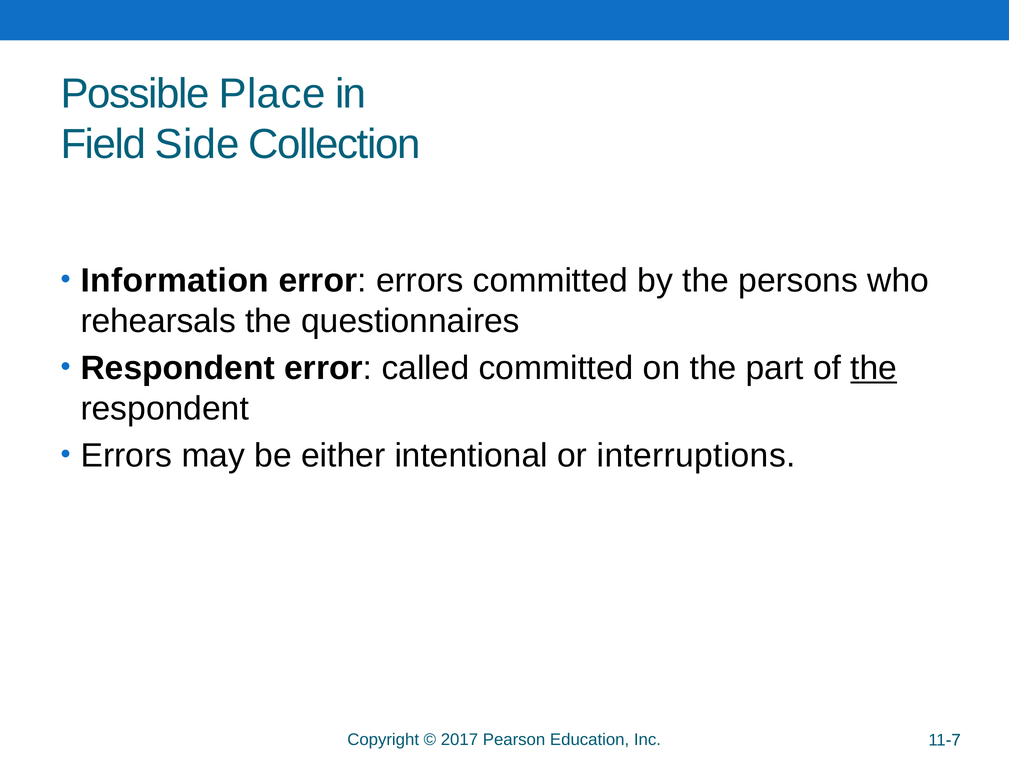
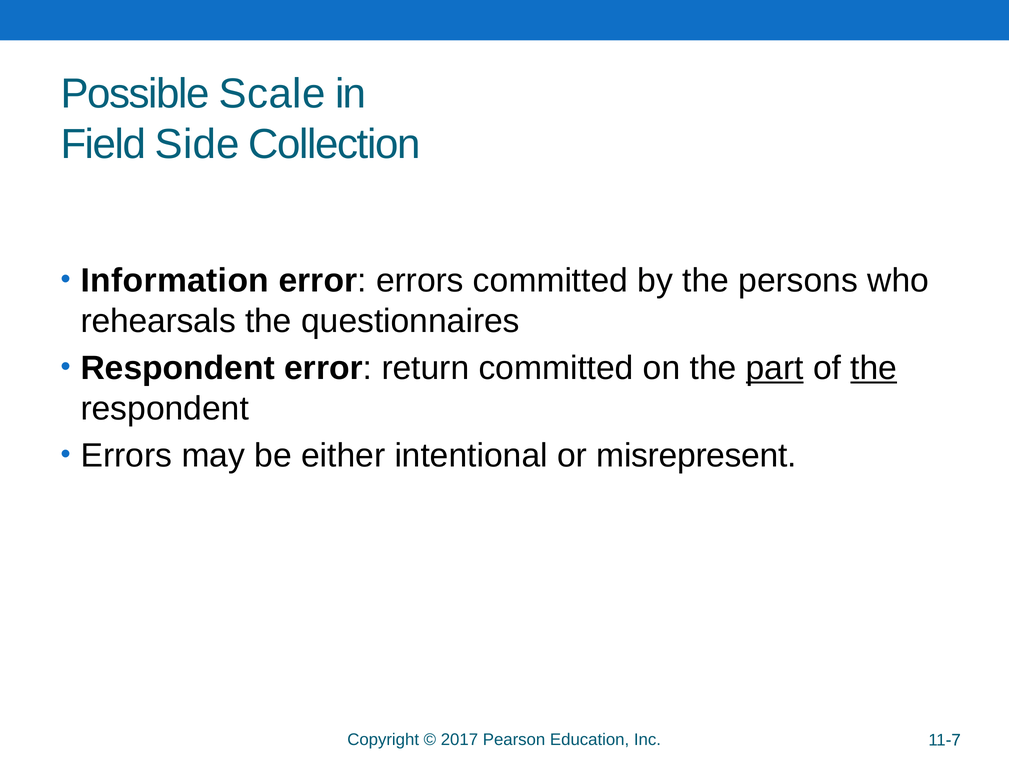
Place: Place -> Scale (272, 94)
called: called -> return (425, 368)
part underline: none -> present (775, 368)
interruptions: interruptions -> misrepresent (696, 455)
